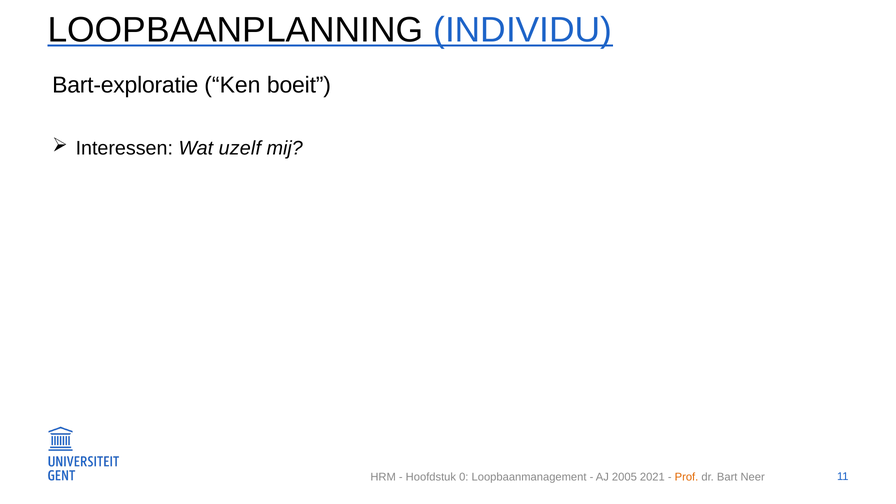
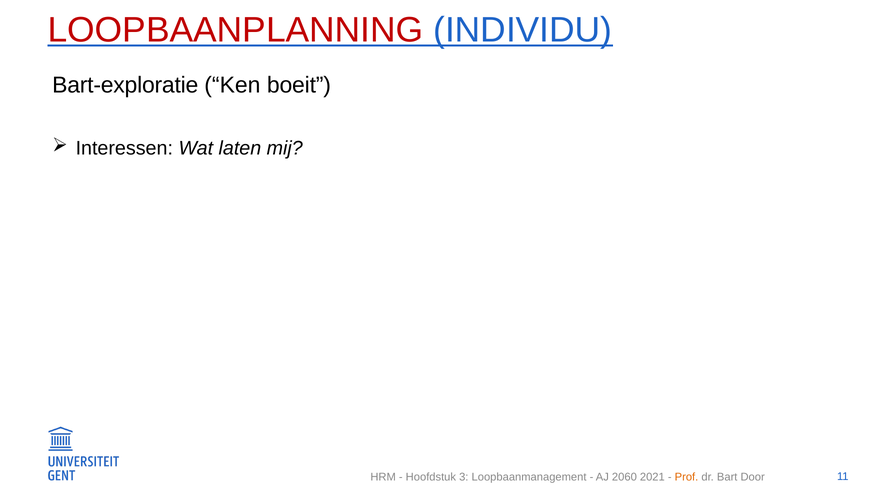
LOOPBAANPLANNING colour: black -> red (236, 30)
uzelf: uzelf -> laten (240, 148)
0: 0 -> 3 (464, 477)
2005: 2005 -> 2060 (624, 477)
Neer: Neer -> Door (753, 477)
